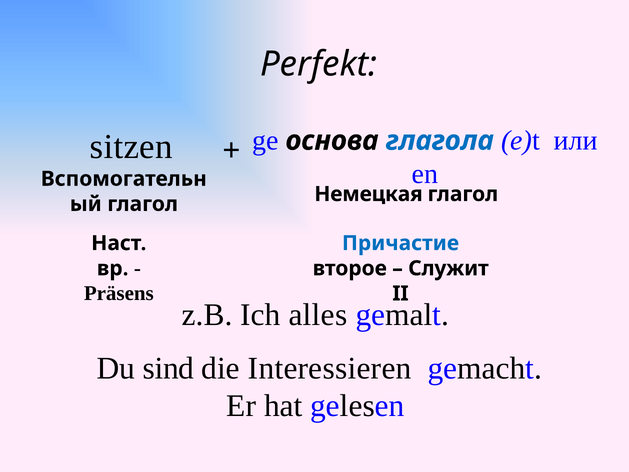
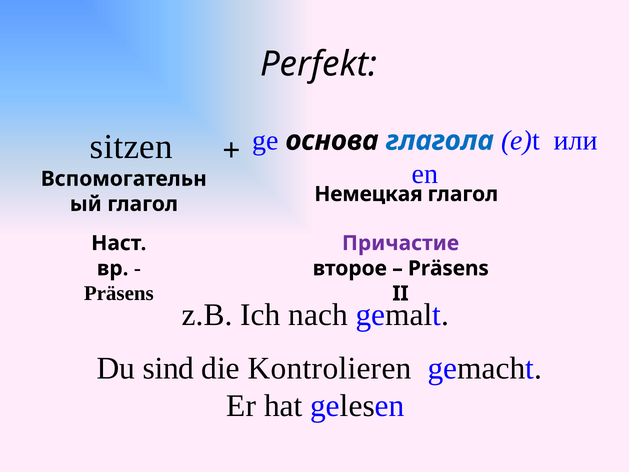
Причастие colour: blue -> purple (400, 243)
Служит: Служит -> Präsens (448, 268)
alles: alles -> nach (318, 315)
Interessieren: Interessieren -> Kontrolieren (330, 368)
